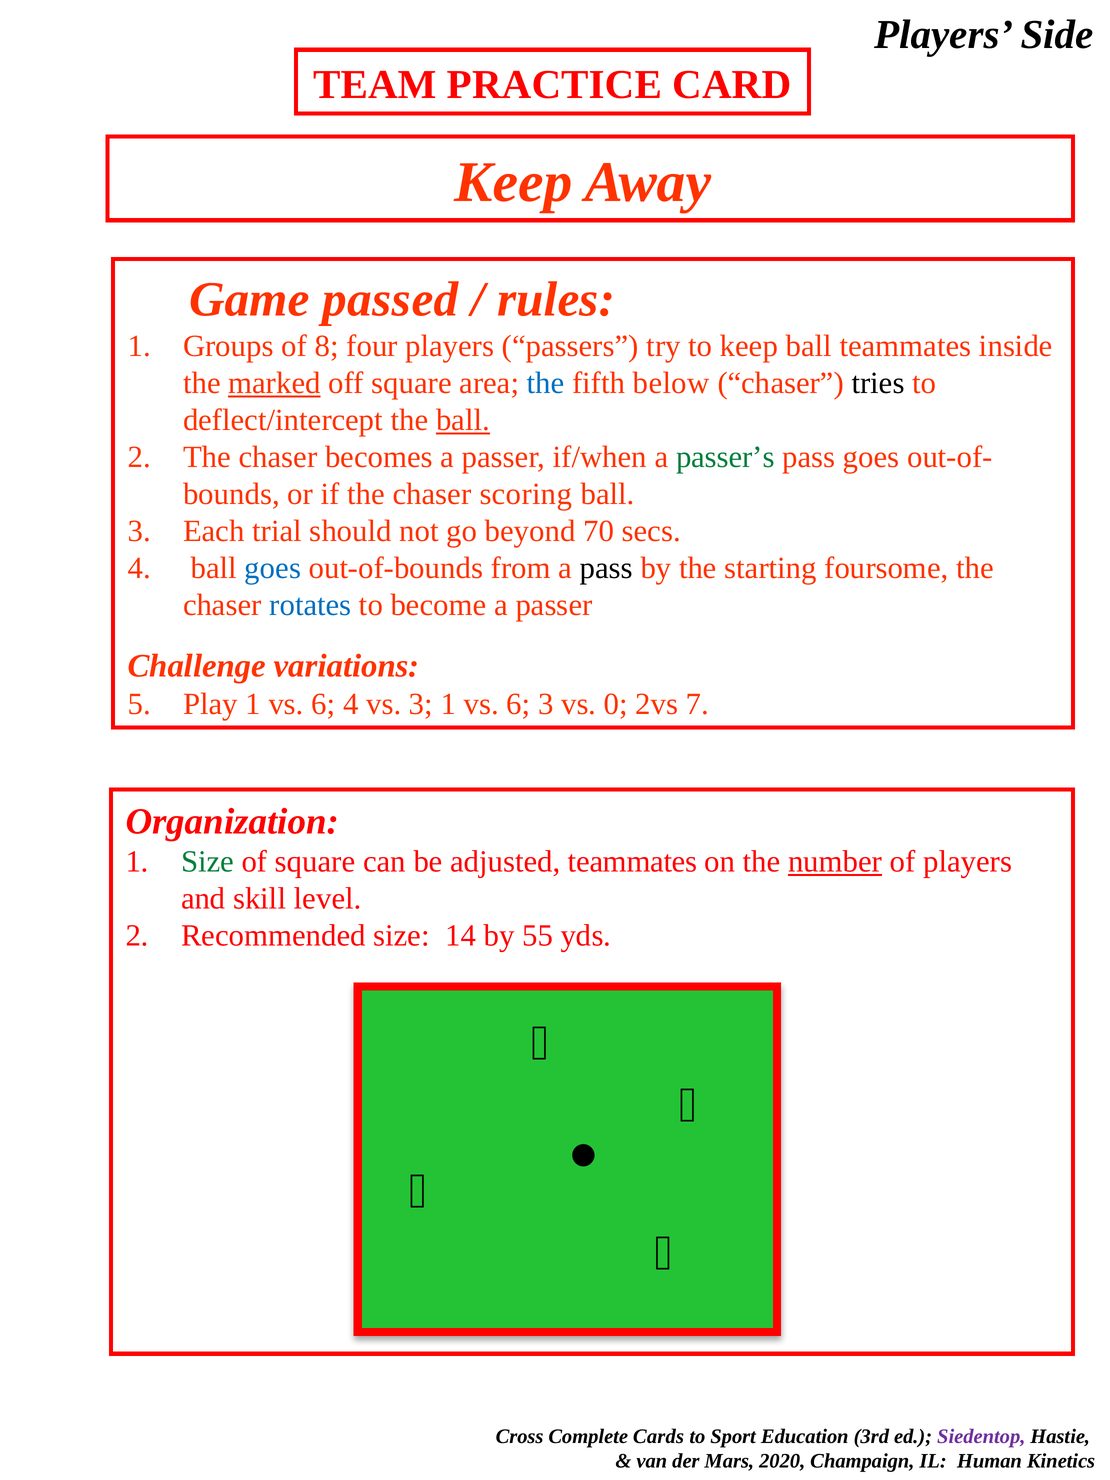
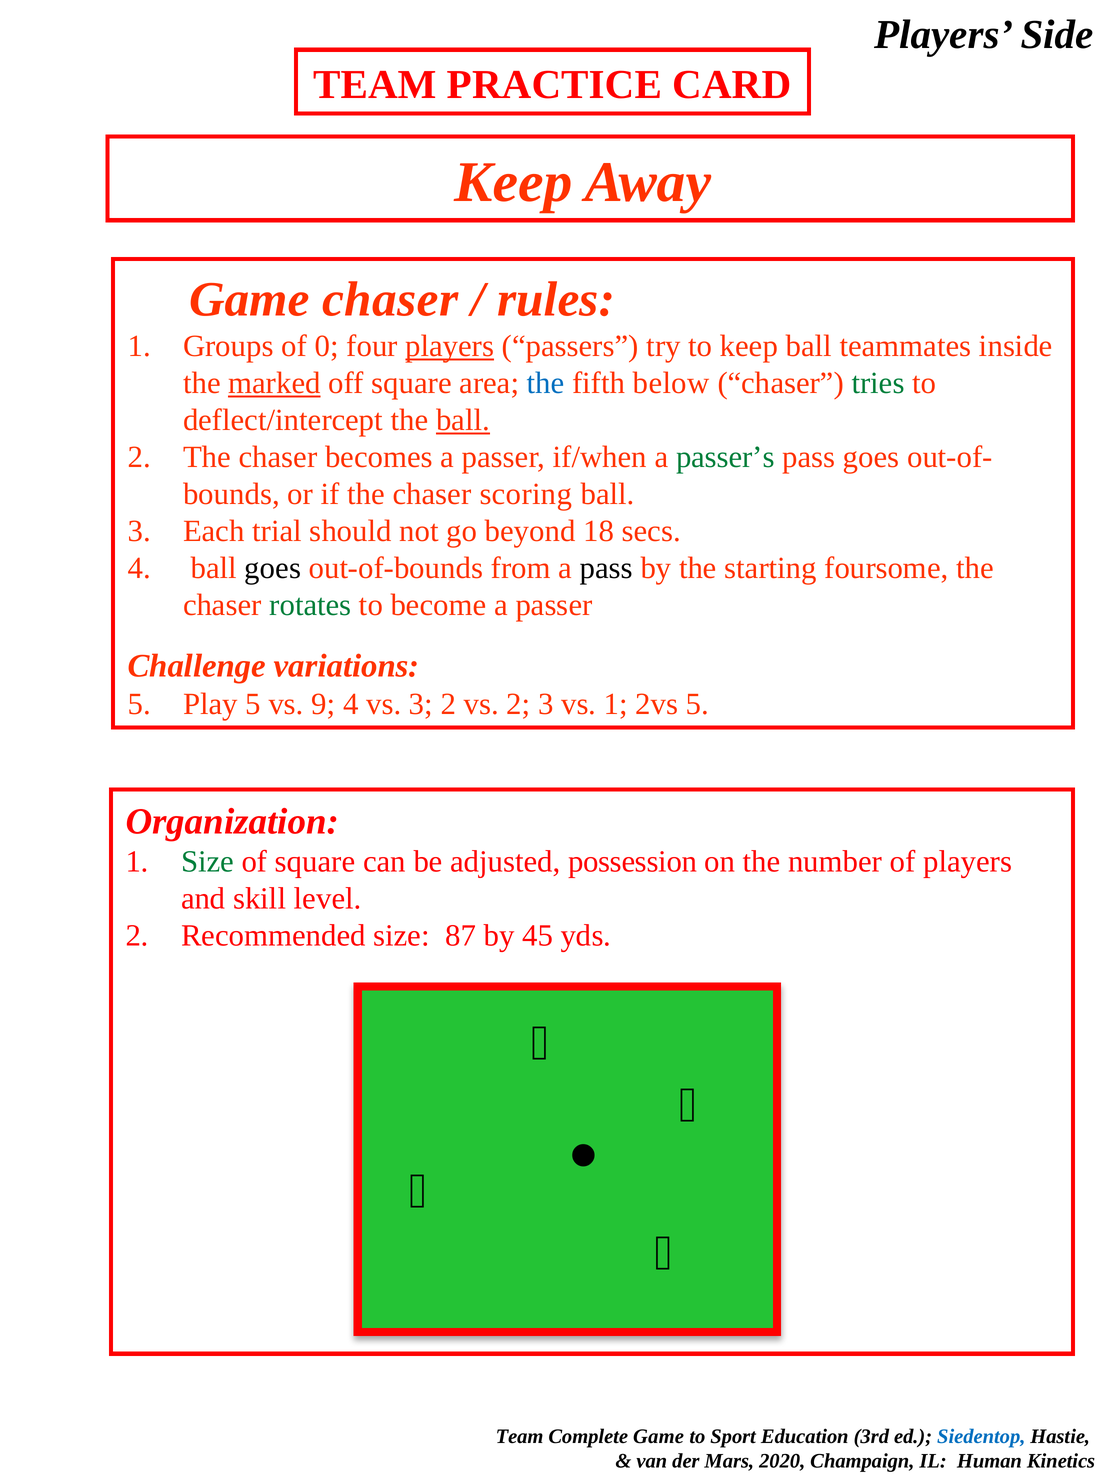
Game passed: passed -> chaser (390, 300)
8: 8 -> 0 (327, 346)
players underline: none -> present (450, 346)
tries colour: black -> green (878, 383)
70: 70 -> 18 (599, 531)
goes colour: blue -> black (273, 568)
rotates colour: blue -> green (310, 605)
Play 1: 1 -> 5 (253, 704)
6: 6 -> 9 (323, 704)
3 1: 1 -> 2 (448, 704)
6: 6 -> 2 (518, 704)
vs 0: 0 -> 1 (616, 704)
2vs 7: 7 -> 5 (698, 704)
adjusted teammates: teammates -> possession (633, 862)
number underline: present -> none (835, 862)
14: 14 -> 87 (461, 936)
55: 55 -> 45 (538, 936)
Cross: Cross -> Team (520, 1436)
Complete Cards: Cards -> Game (659, 1436)
Siedentop colour: purple -> blue (981, 1436)
